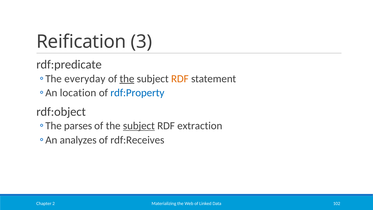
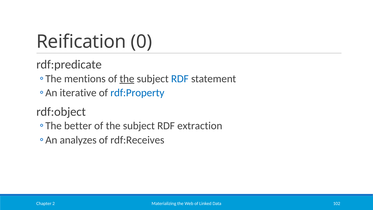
3: 3 -> 0 (141, 42)
everyday: everyday -> mentions (85, 79)
RDF colour: orange -> blue (180, 79)
location: location -> iterative (78, 93)
parses: parses -> better (78, 126)
subject underline: present -> none (139, 126)
